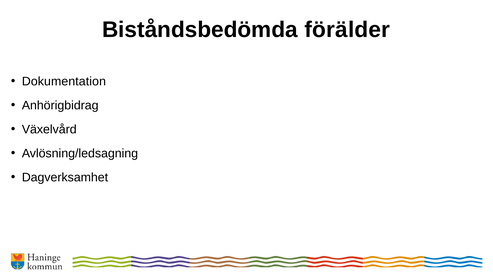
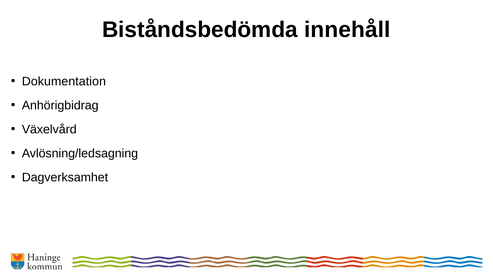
förälder: förälder -> innehåll (347, 30)
